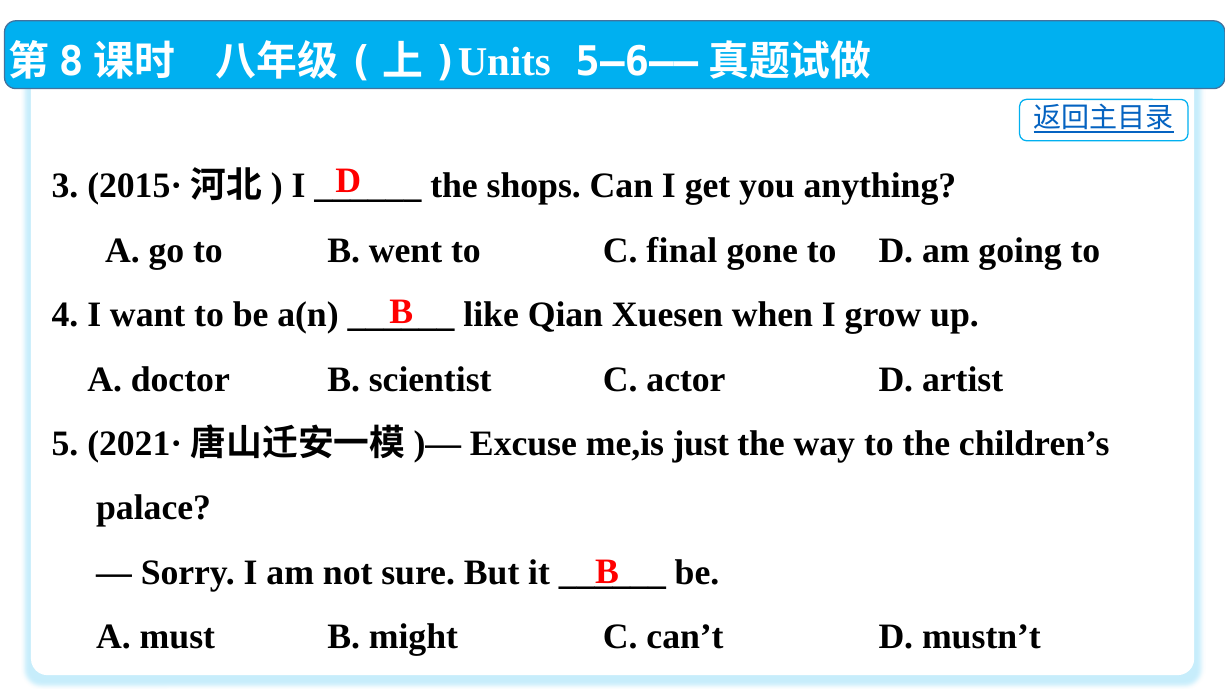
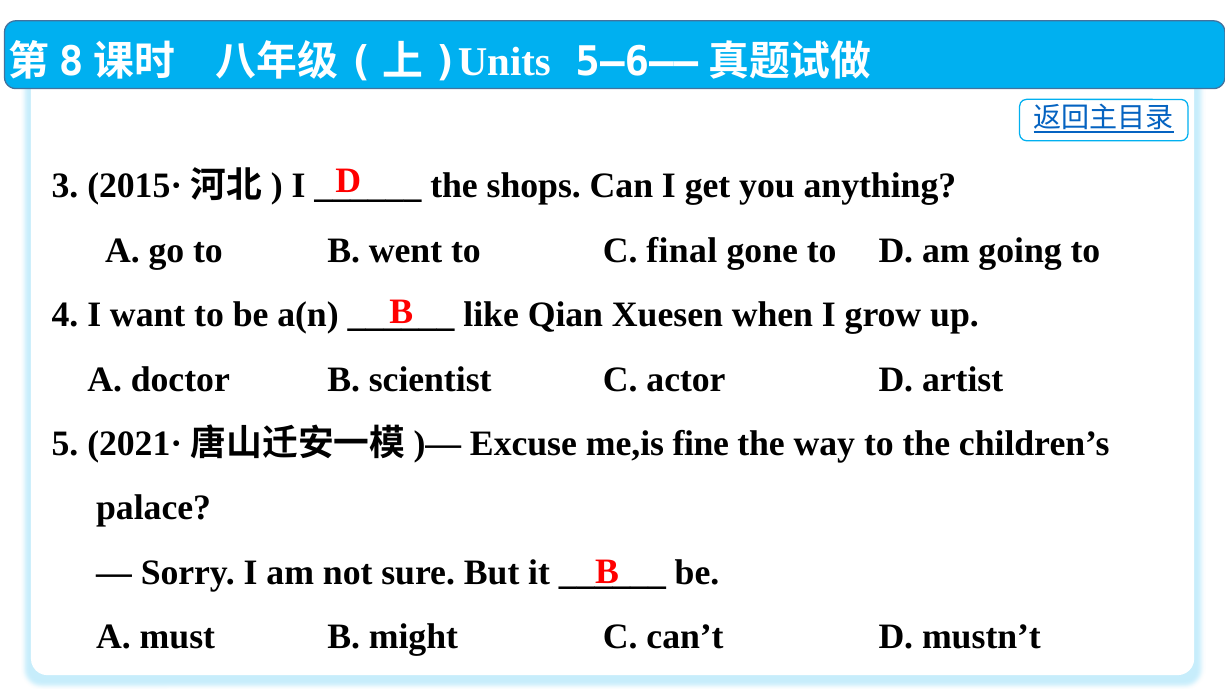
just: just -> fine (701, 444)
